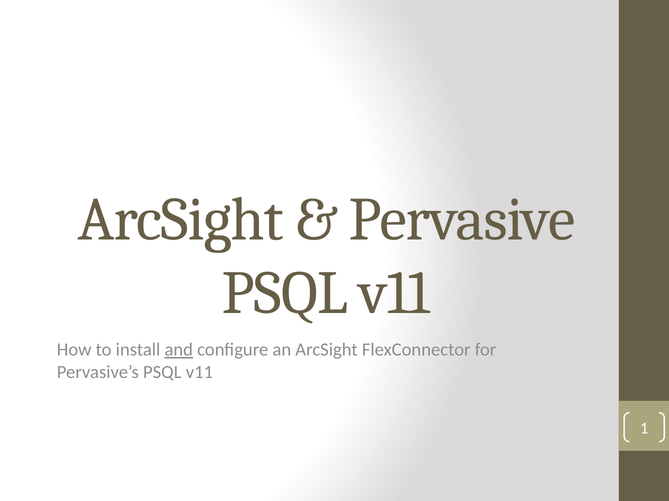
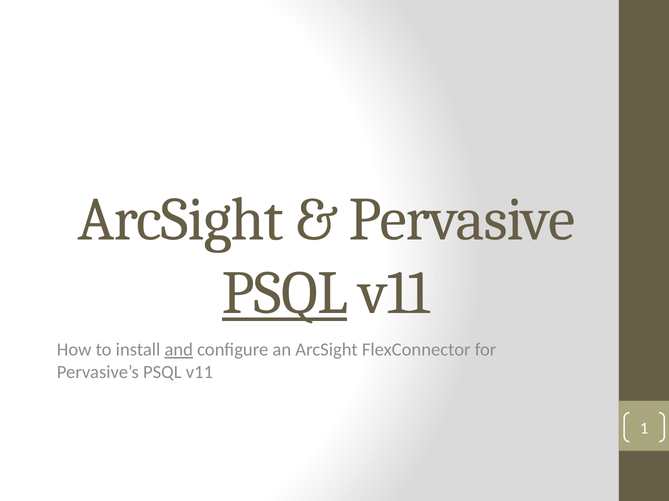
PSQL underline: none -> present (285, 293)
